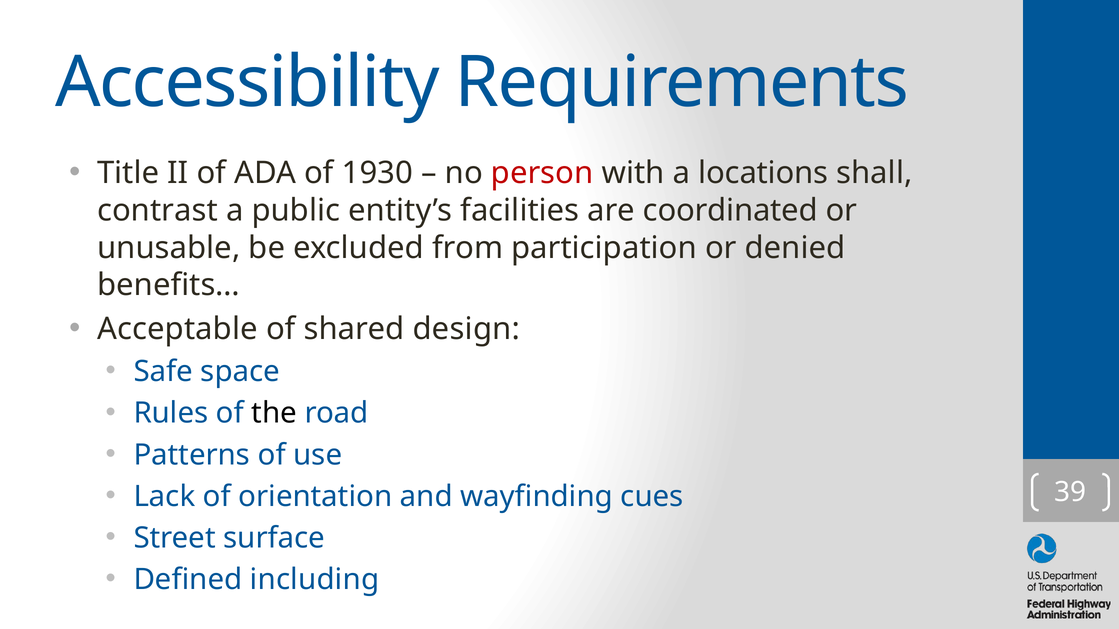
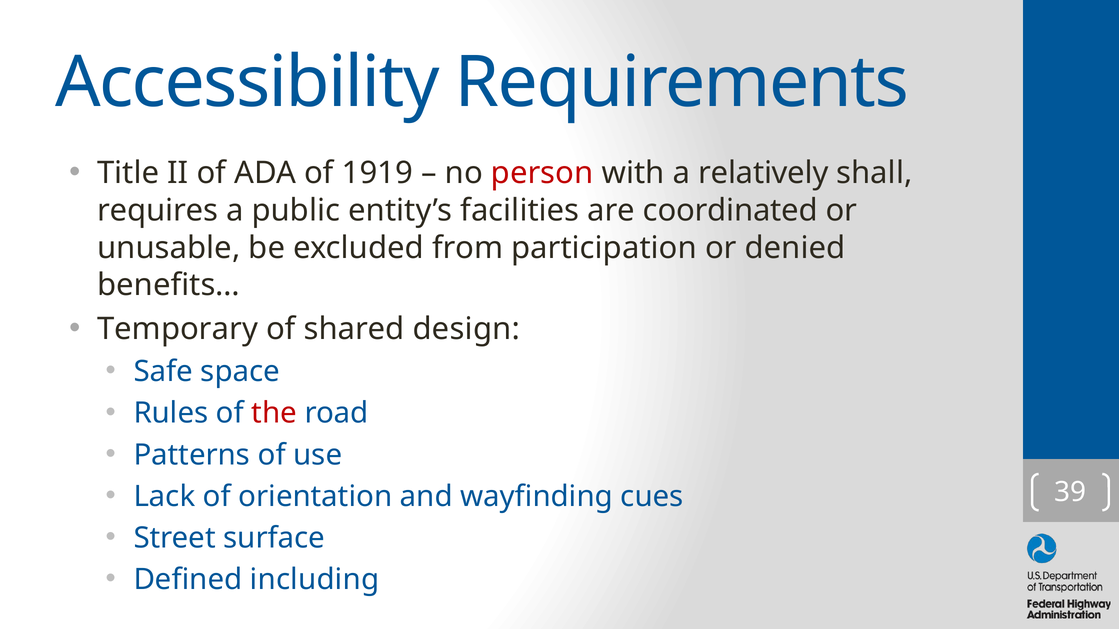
1930: 1930 -> 1919 (377, 173)
locations: locations -> relatively (763, 173)
contrast: contrast -> requires (158, 211)
Acceptable: Acceptable -> Temporary (178, 329)
the colour: black -> red (274, 413)
